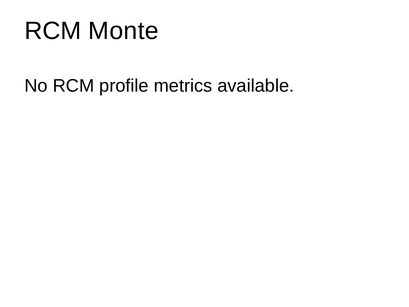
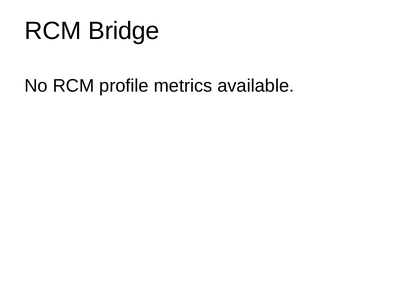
Monte: Monte -> Bridge (124, 31)
